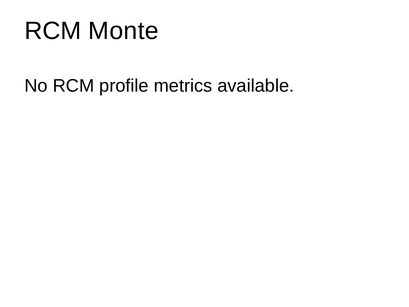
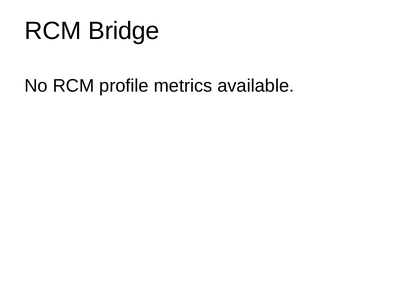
Monte: Monte -> Bridge (124, 31)
